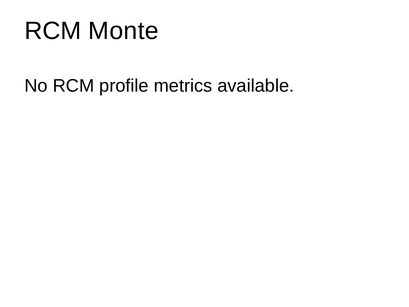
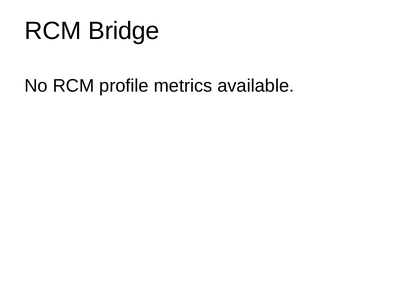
Monte: Monte -> Bridge (124, 31)
